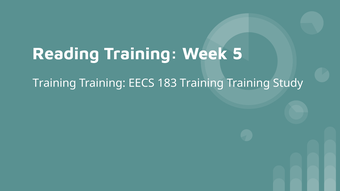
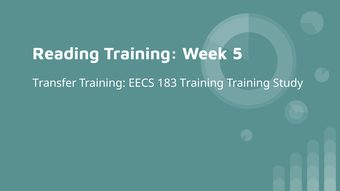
Training: Training -> Transfer (54, 83)
